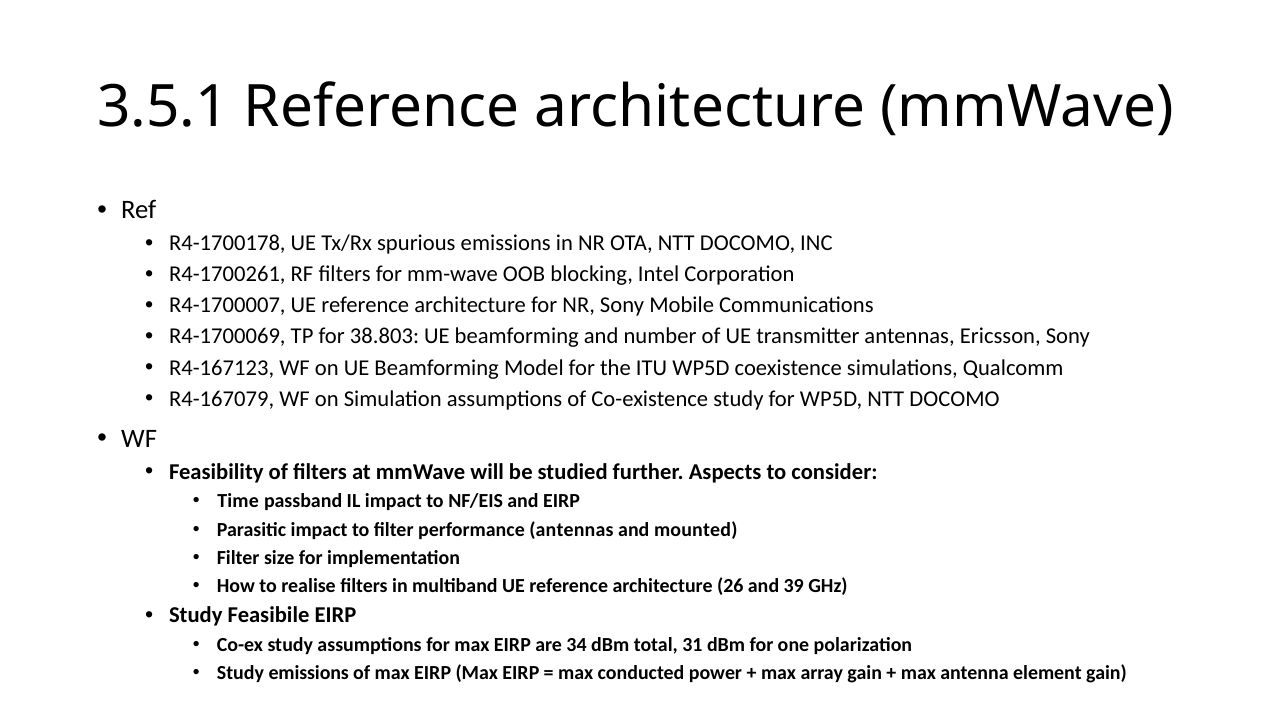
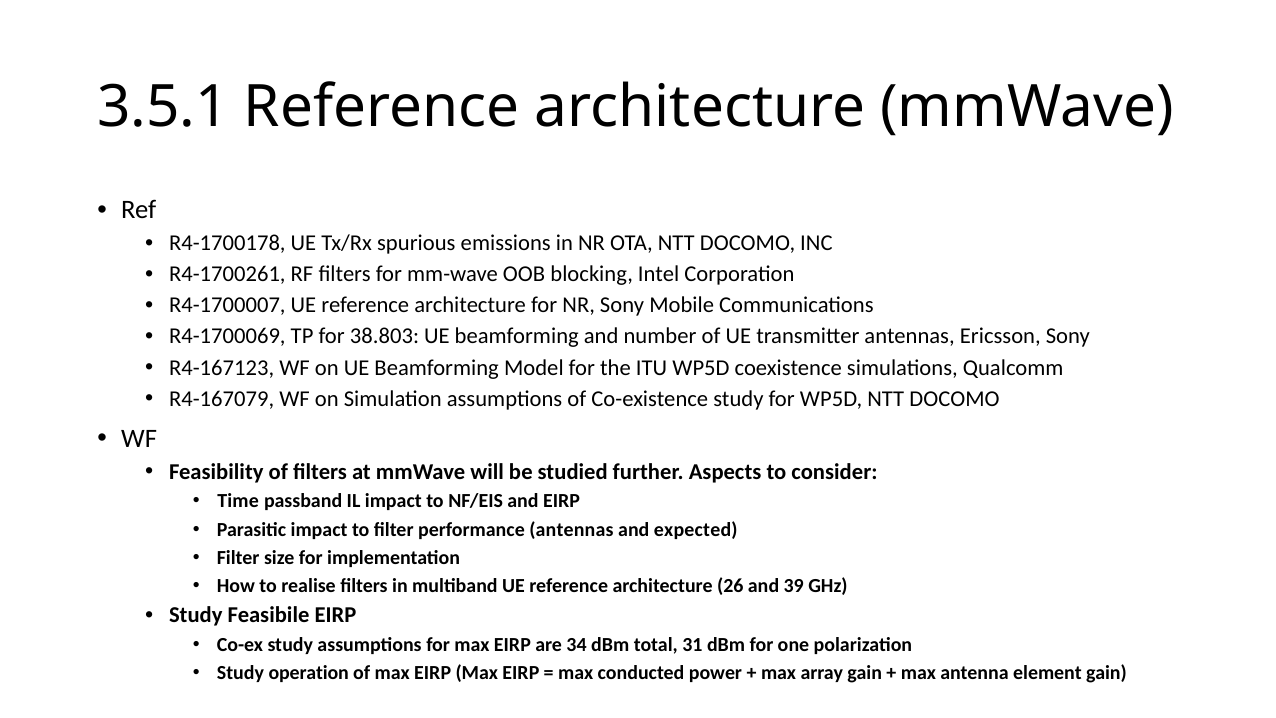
mounted: mounted -> expected (696, 529)
Study emissions: emissions -> operation (309, 673)
